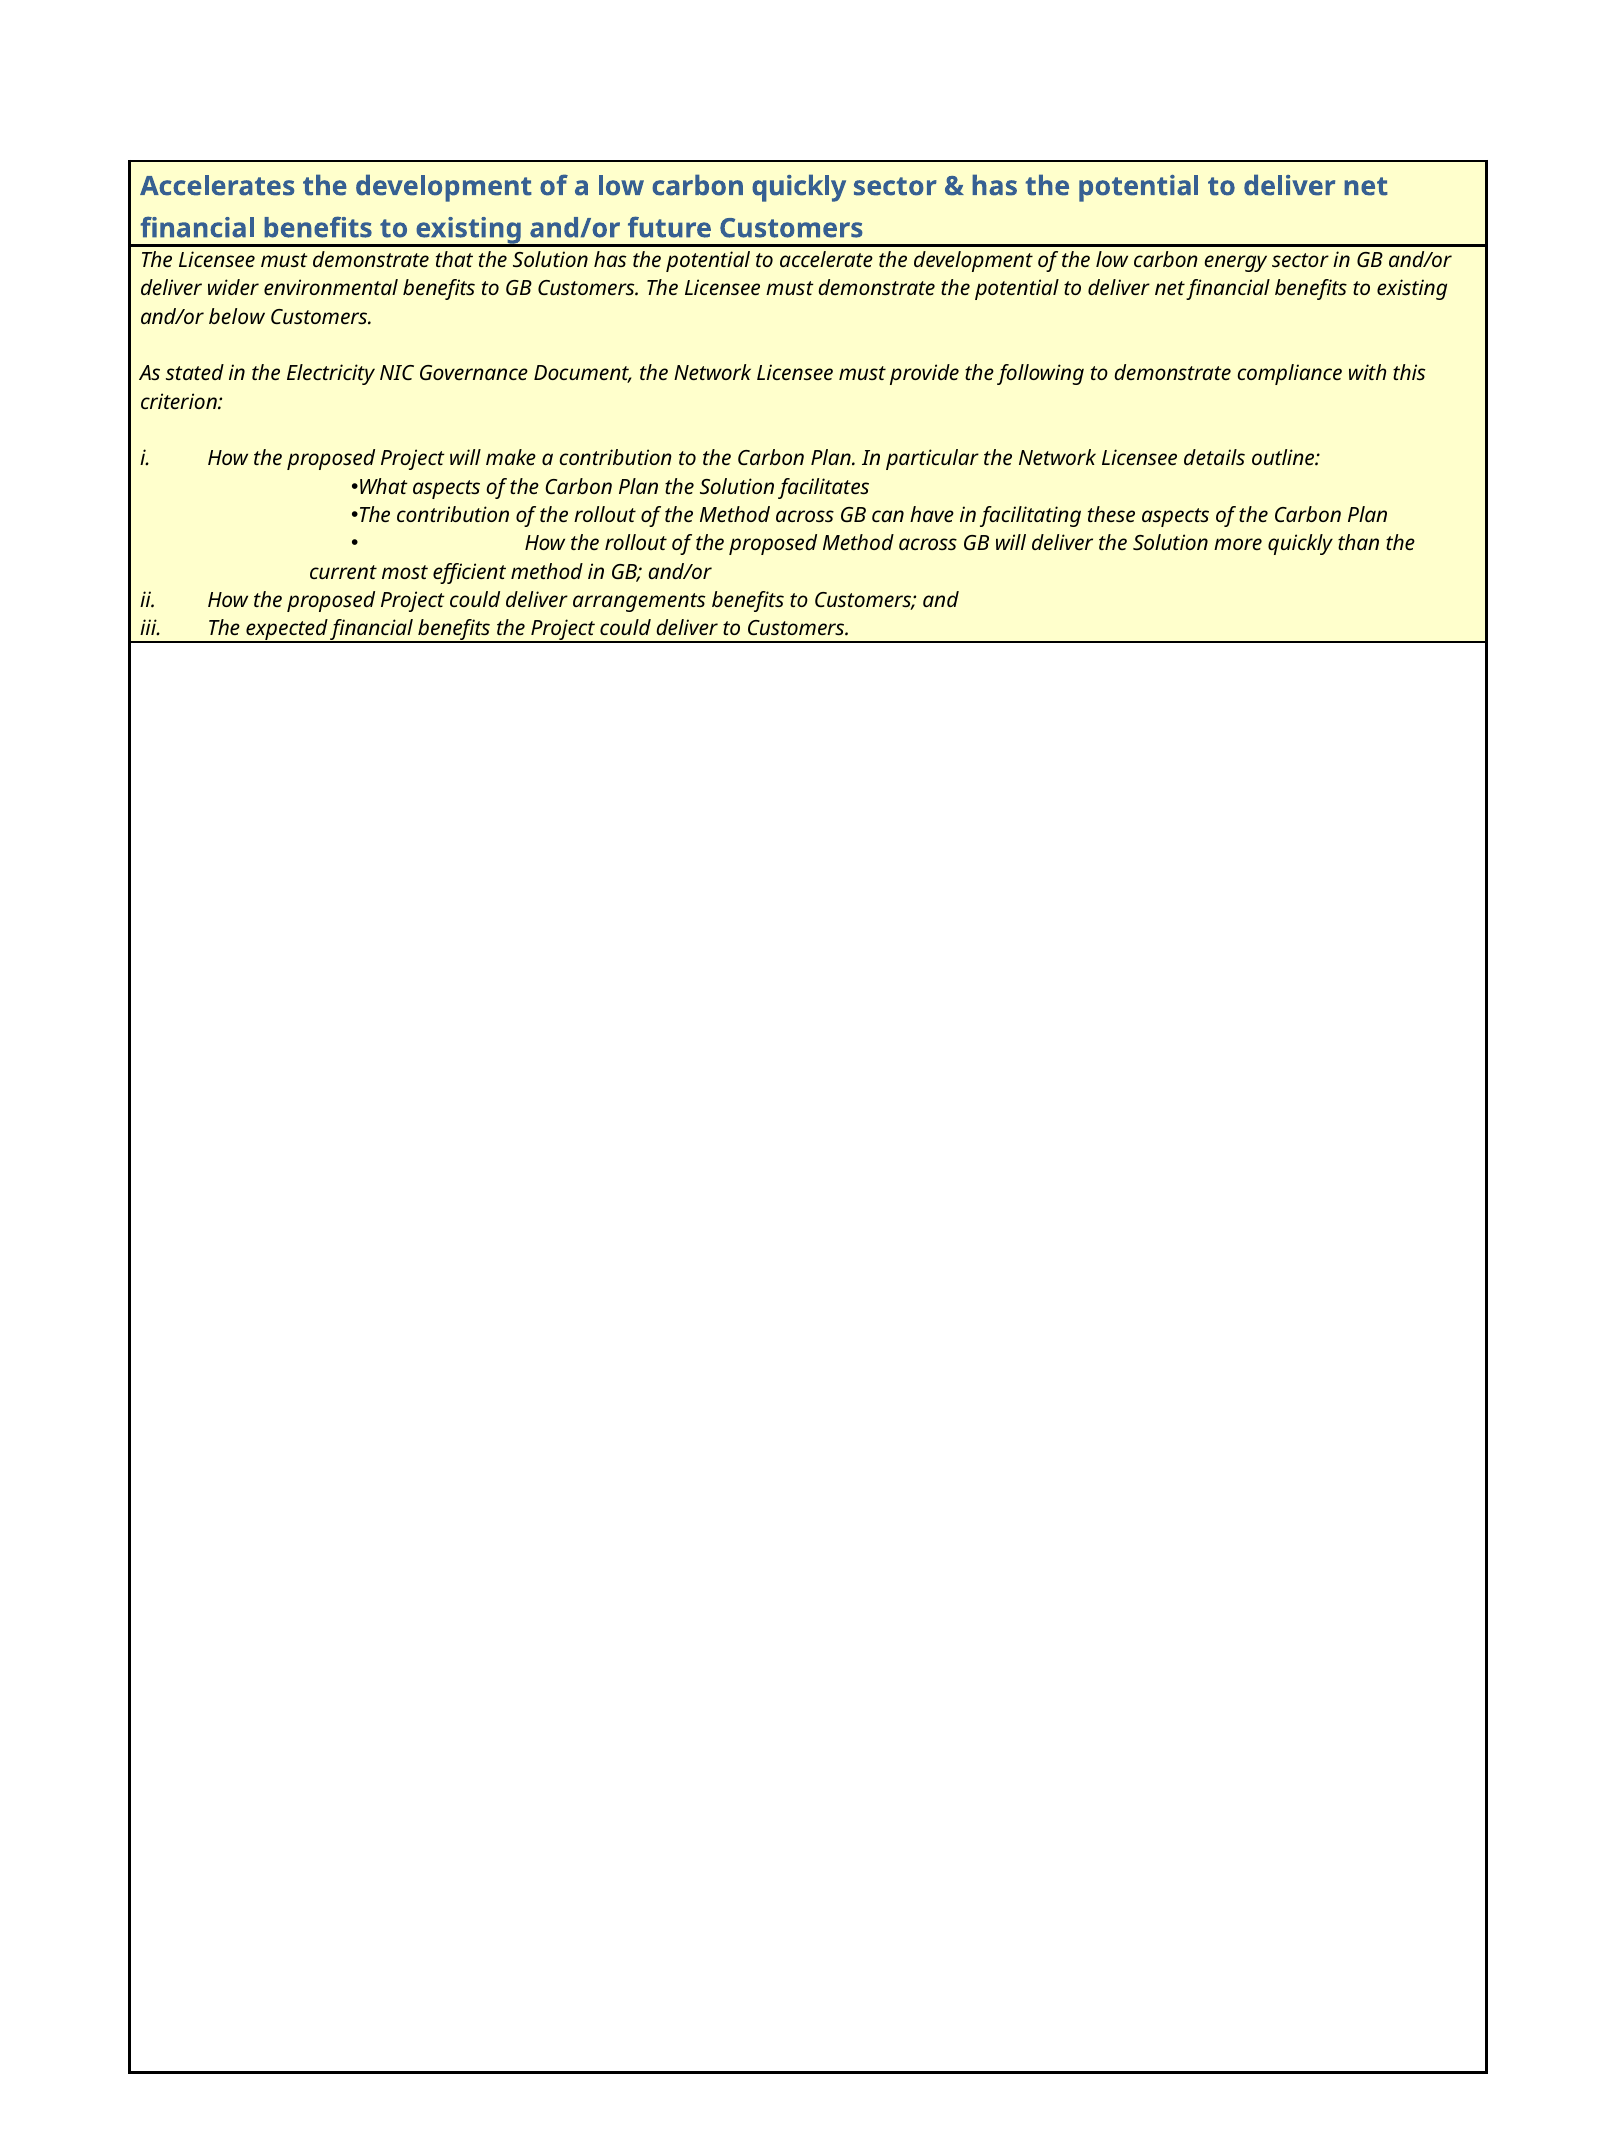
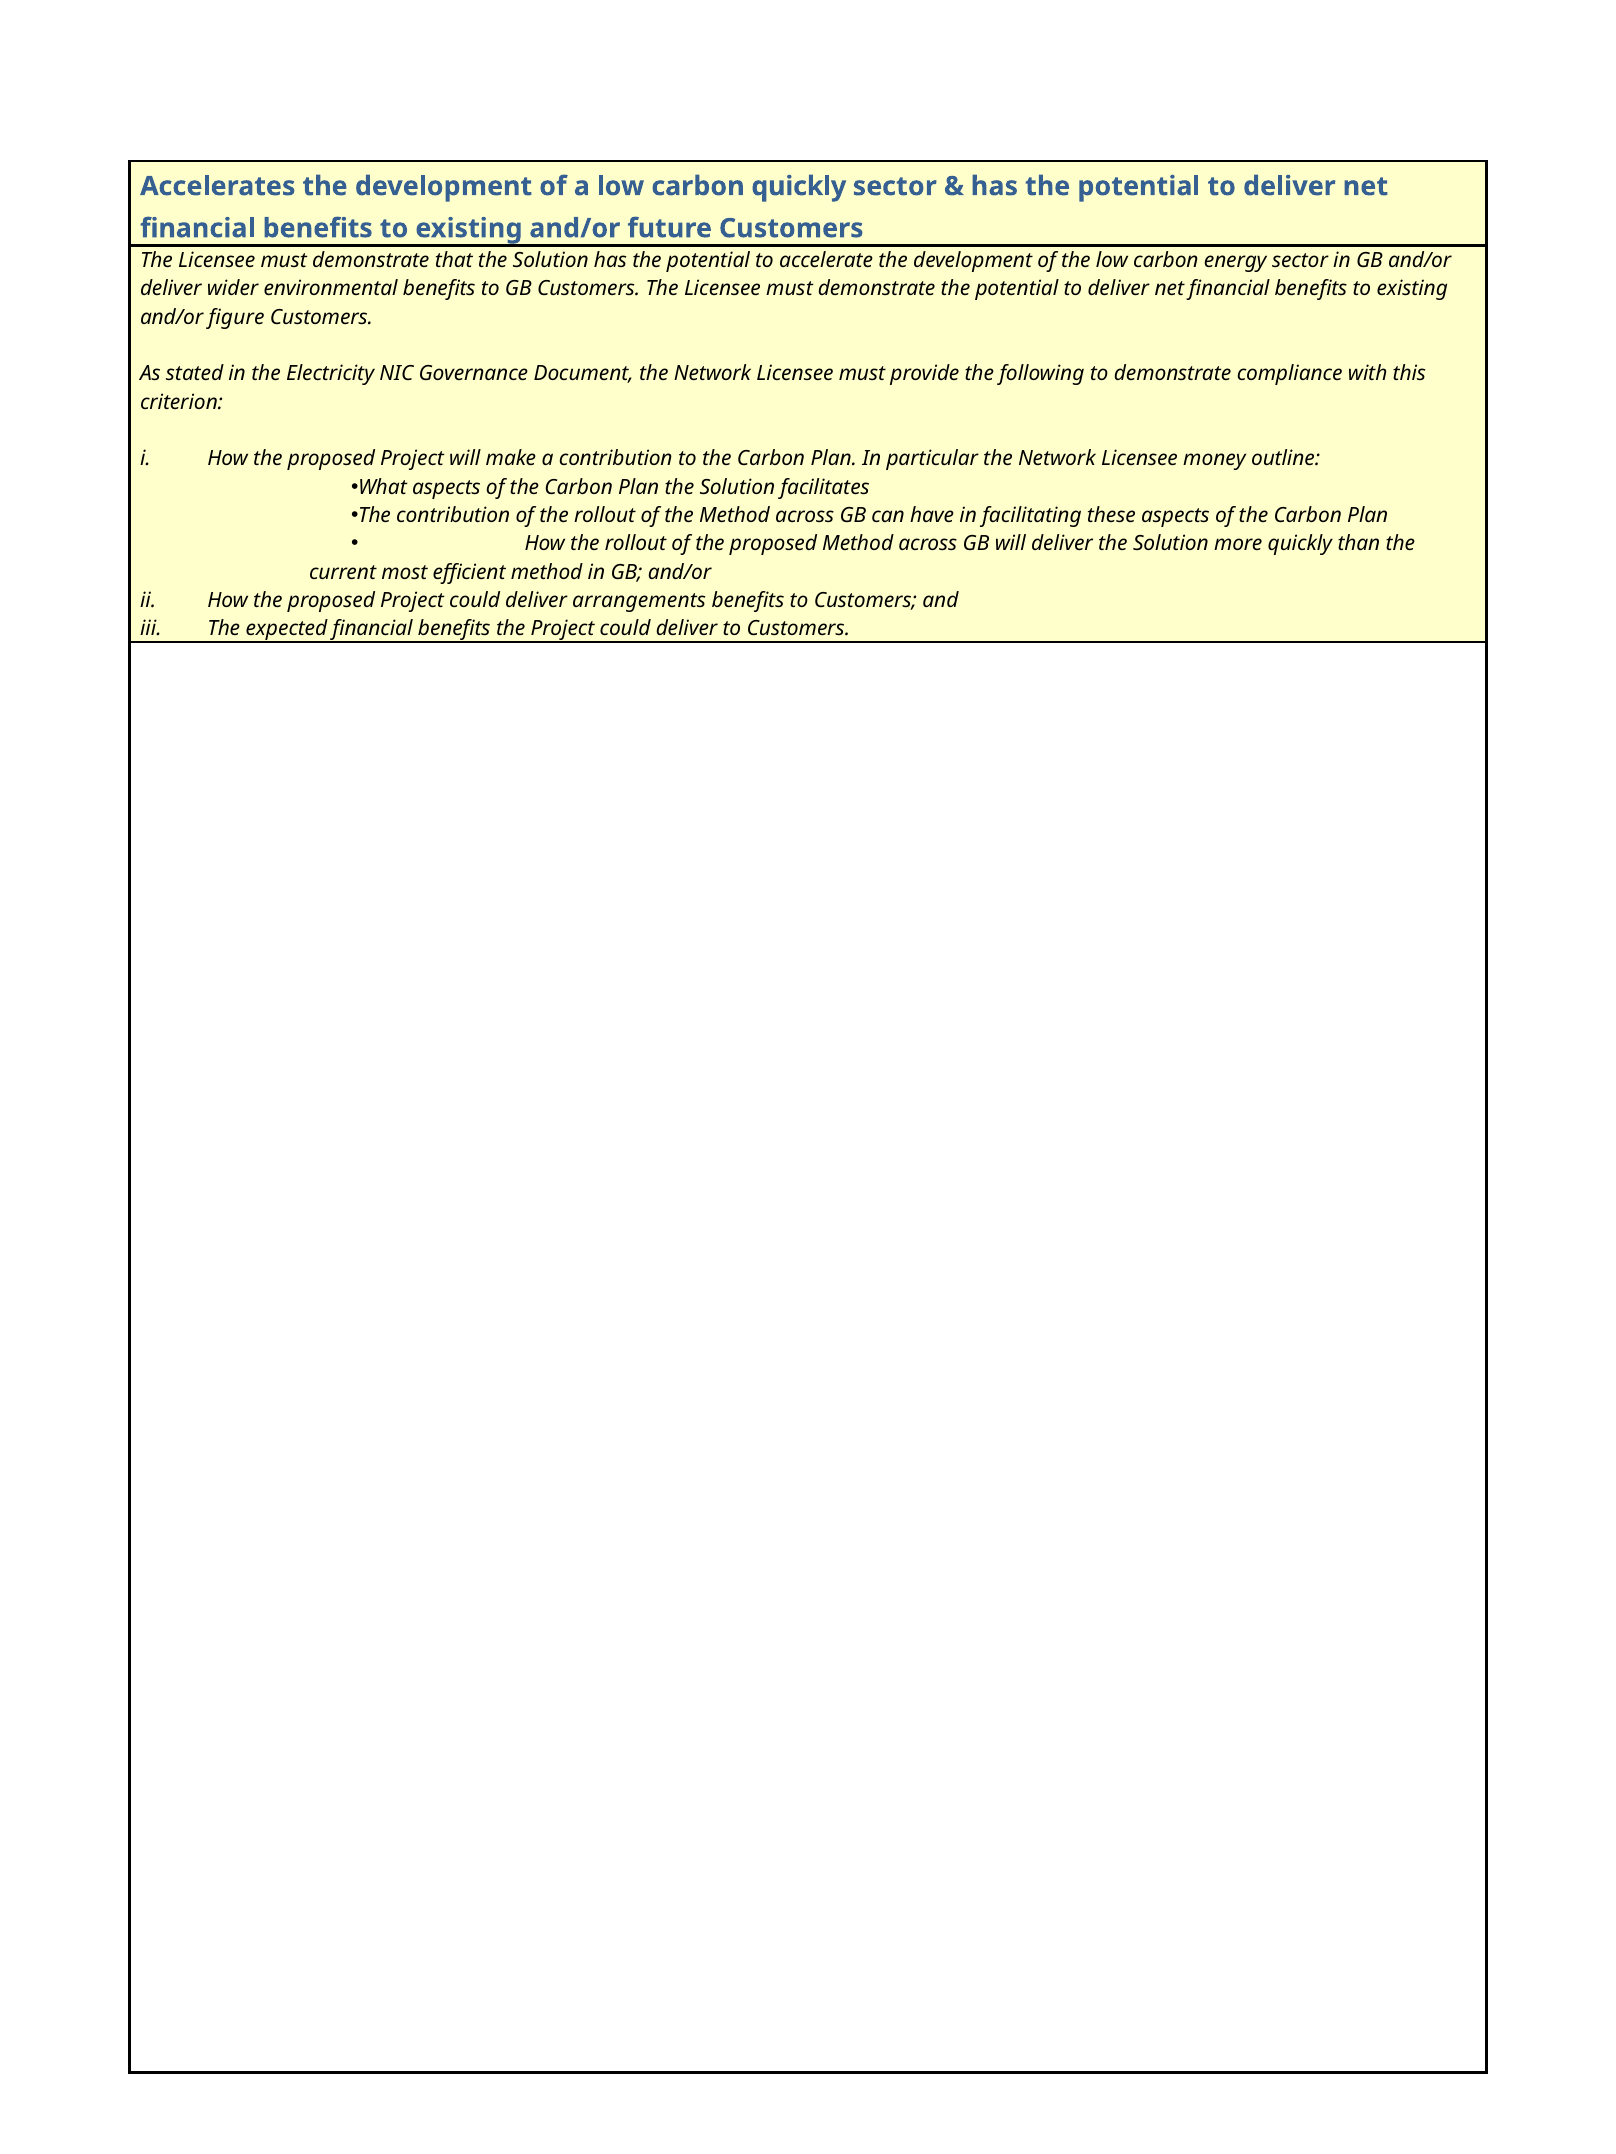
below: below -> figure (237, 317)
details: details -> money (1214, 459)
